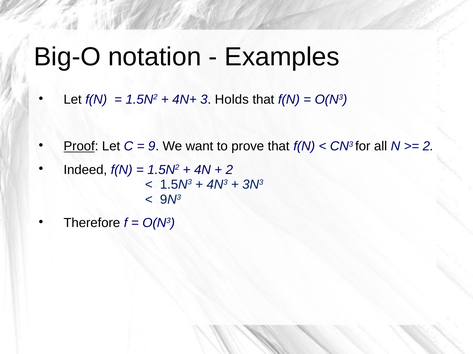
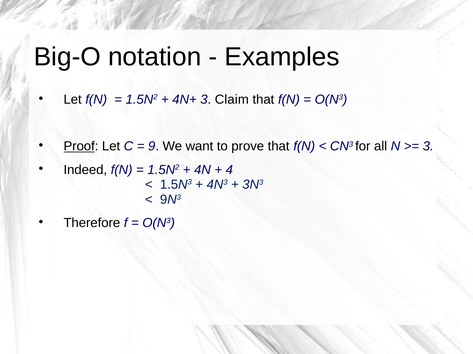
Holds: Holds -> Claim (232, 100)
2: 2 -> 3 (428, 147)
2: 2 -> 4 (229, 170)
